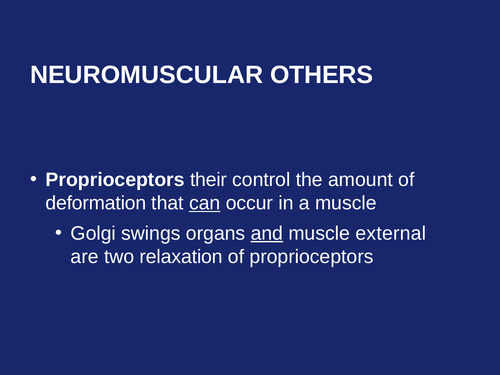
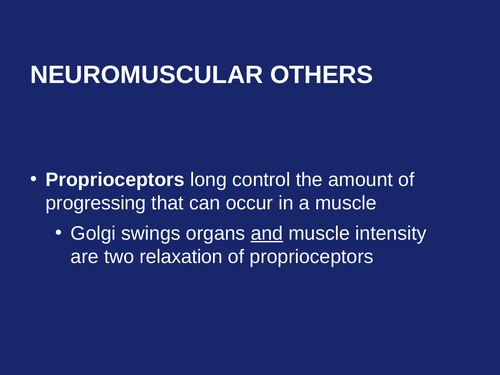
their: their -> long (208, 180)
deformation: deformation -> progressing (96, 203)
can underline: present -> none (205, 203)
external: external -> intensity (391, 233)
